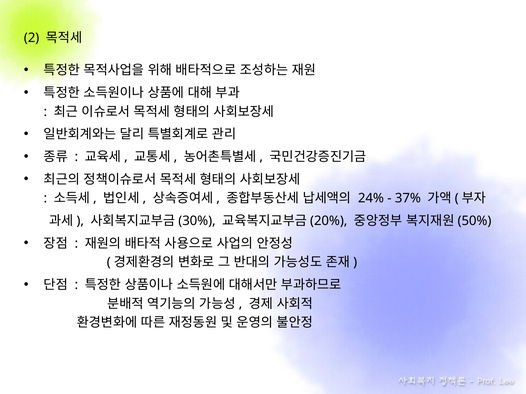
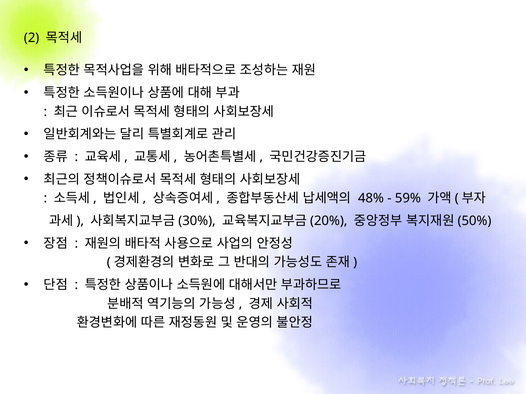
24%: 24% -> 48% (371, 199)
37%: 37% -> 59% (408, 199)
